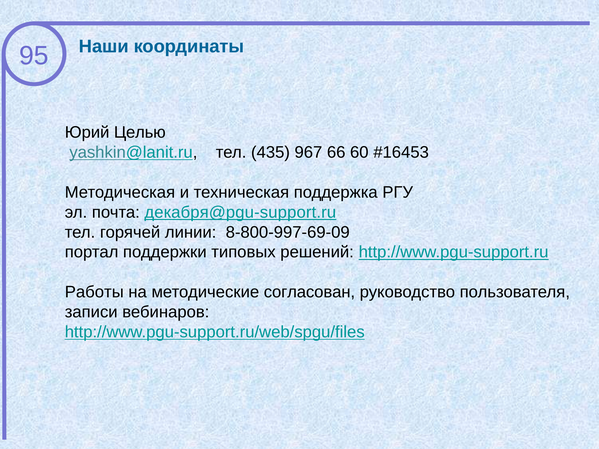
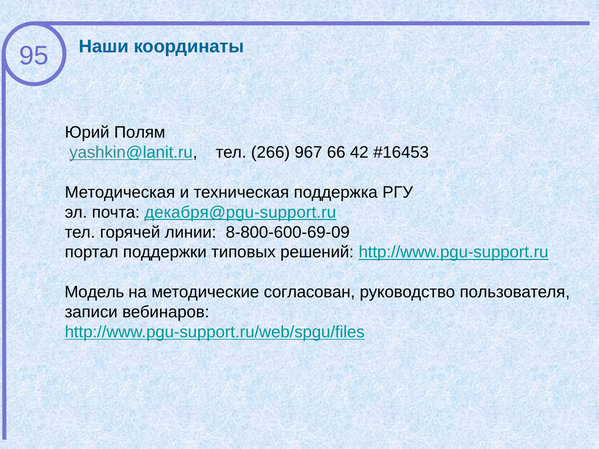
Целью: Целью -> Полям (140, 132)
435: 435 -> 266 (270, 152)
60: 60 -> 42 (359, 152)
8-800-997-69-09: 8-800-997-69-09 -> 8-800-600-69-09 (288, 232)
Работы: Работы -> Модель (94, 292)
